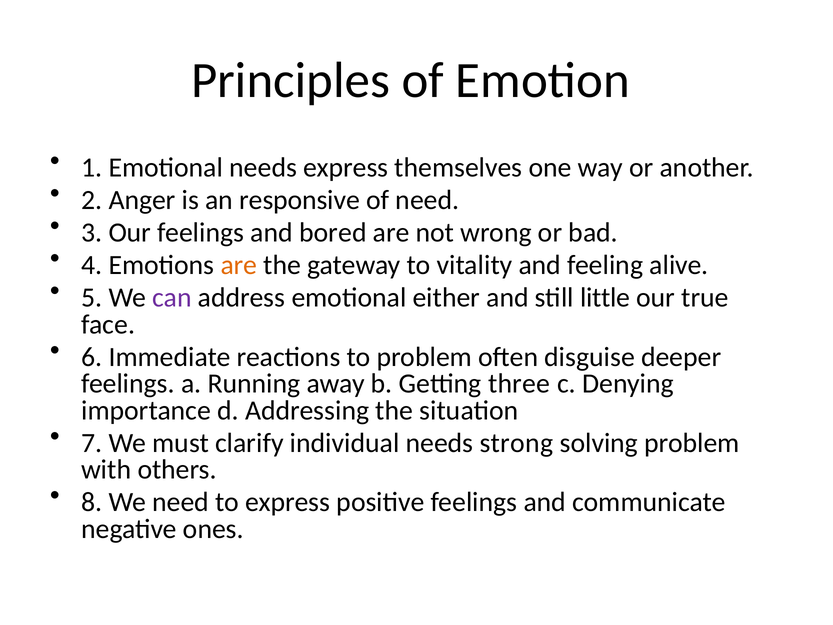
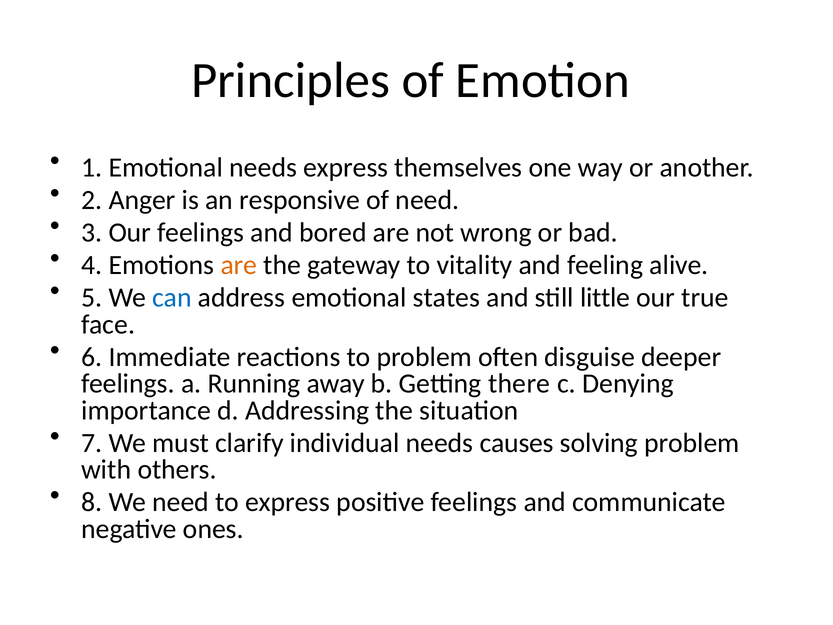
can colour: purple -> blue (172, 298)
either: either -> states (446, 298)
three: three -> there (519, 384)
strong: strong -> causes (517, 443)
